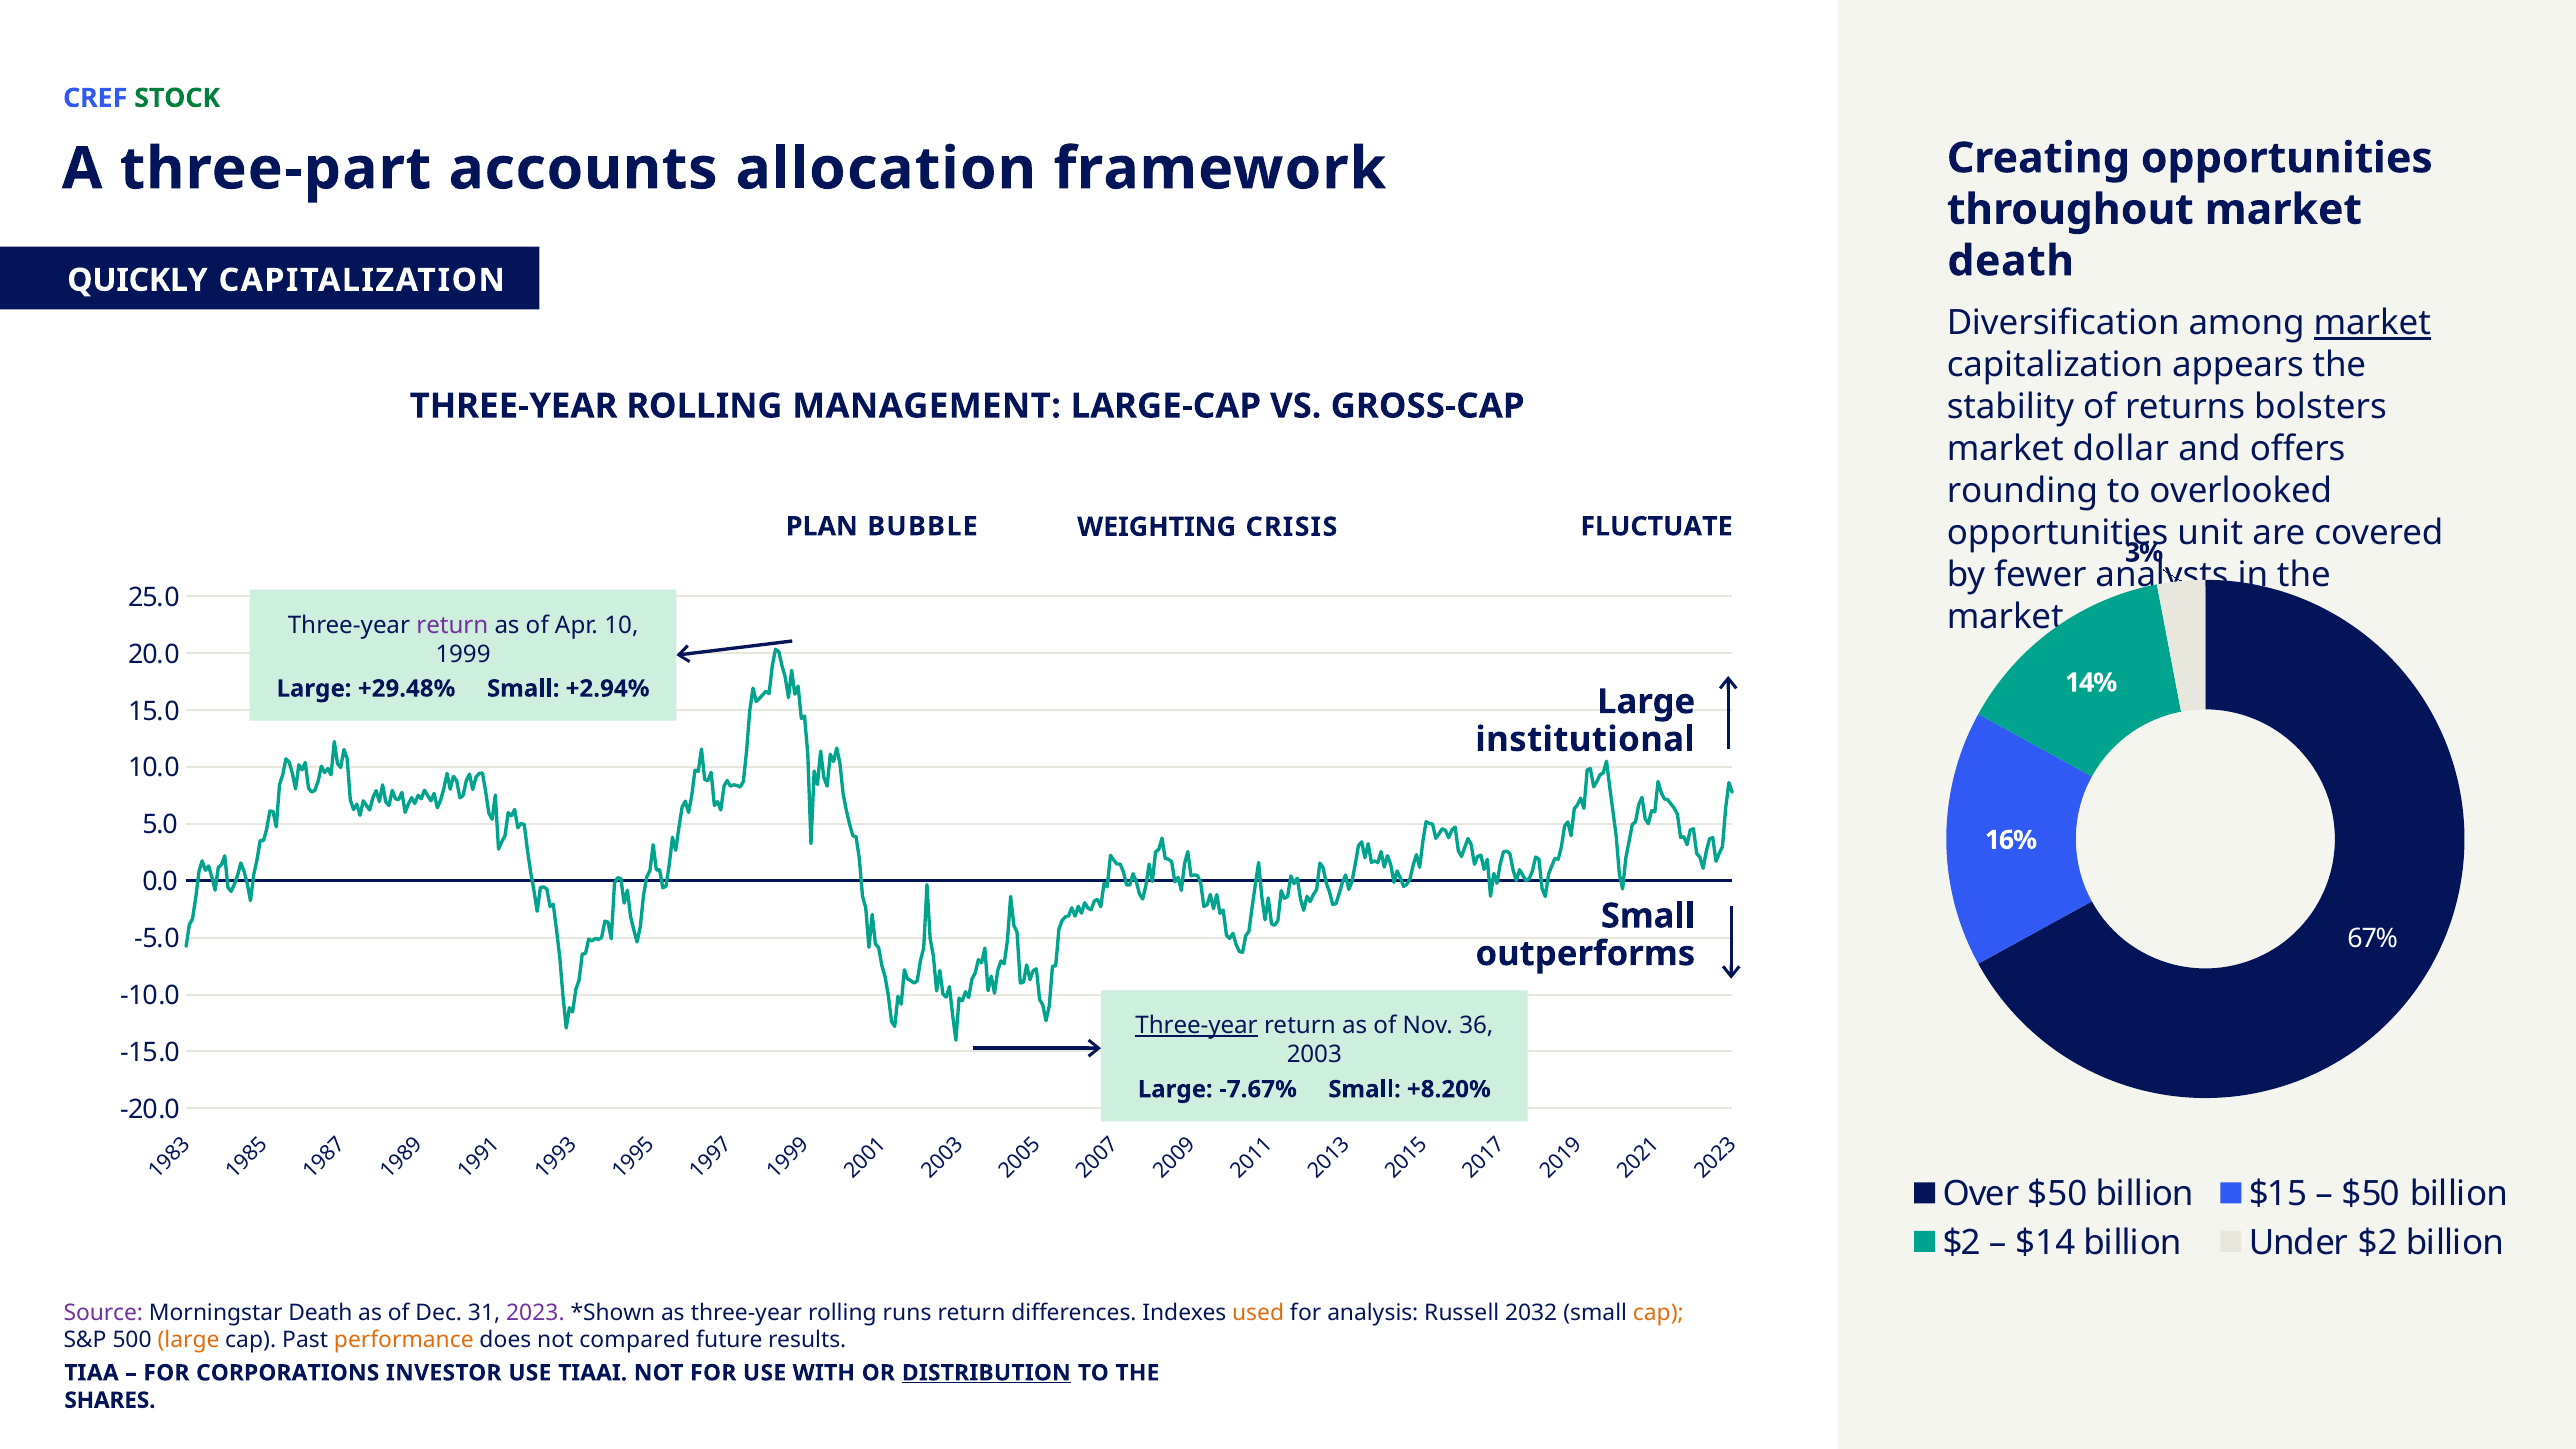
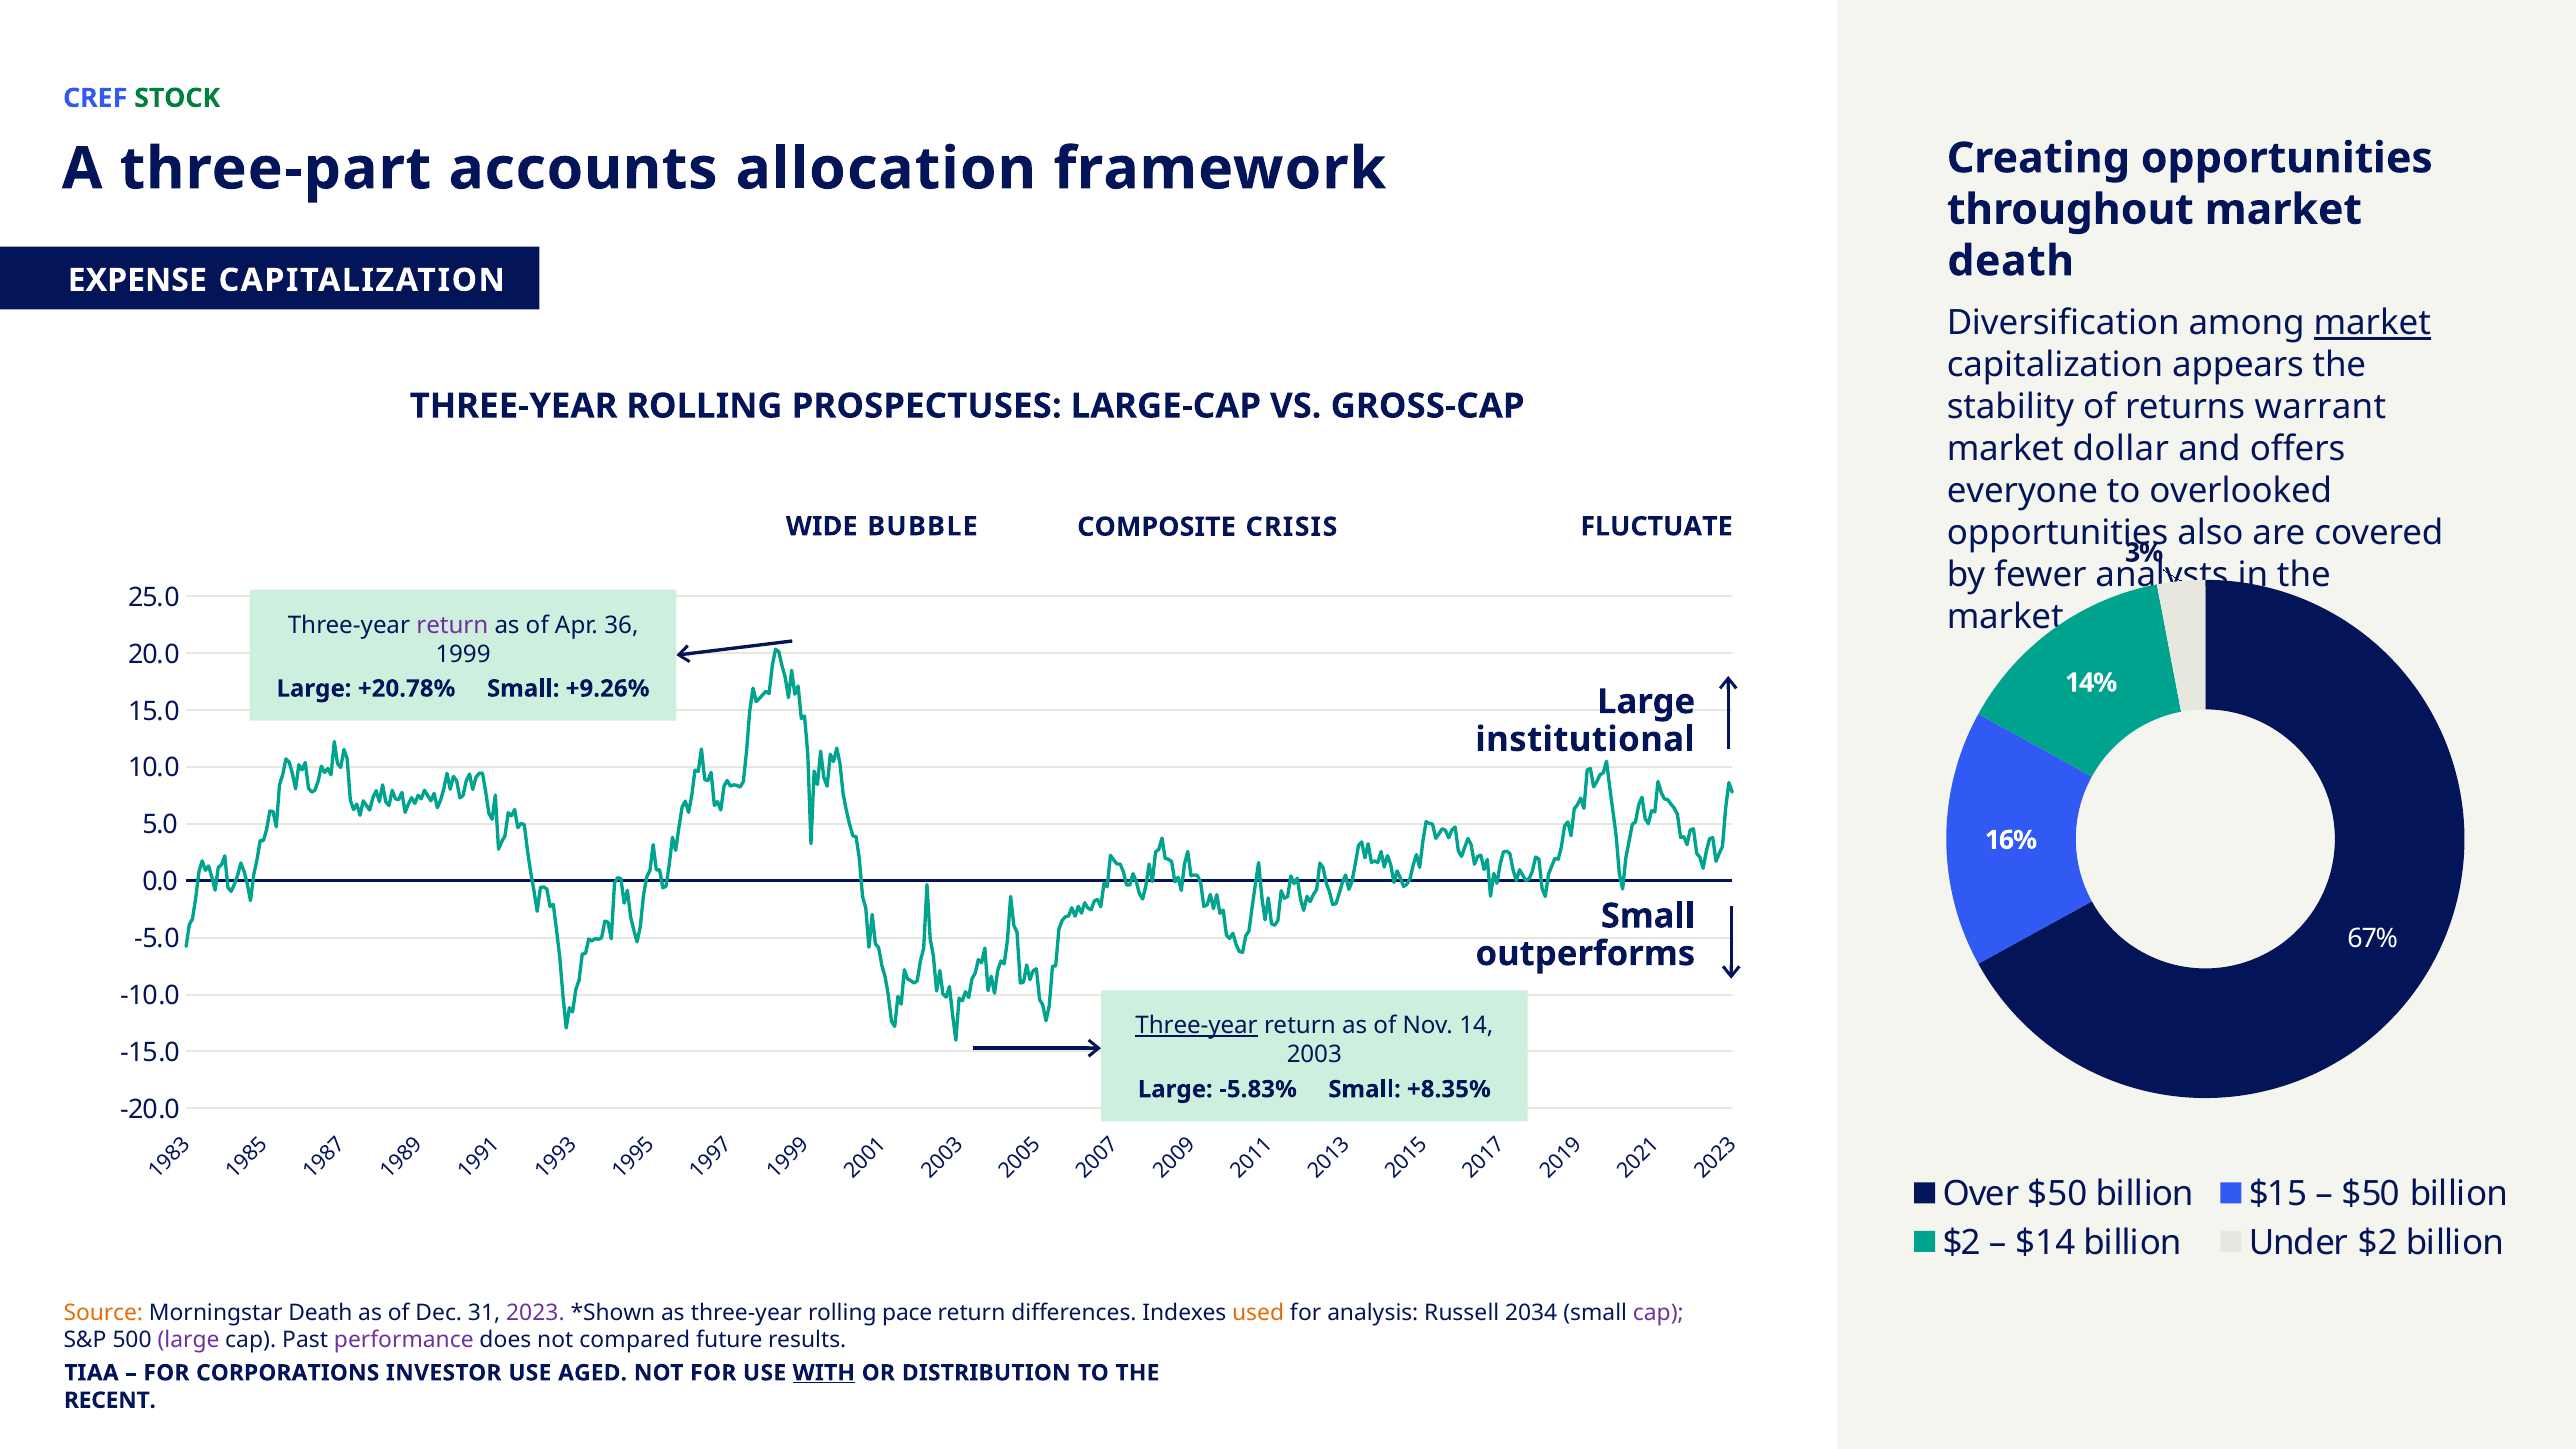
QUICKLY: QUICKLY -> EXPENSE (137, 280)
bolsters: bolsters -> warrant (2320, 407)
MANAGEMENT: MANAGEMENT -> PROSPECTUSES (927, 406)
rounding: rounding -> everyone (2022, 491)
PLAN: PLAN -> WIDE (822, 526)
WEIGHTING: WEIGHTING -> COMPOSITE (1157, 527)
unit: unit -> also (2210, 533)
10: 10 -> 36 (621, 625)
+29.48%: +29.48% -> +20.78% (407, 689)
+2.94%: +2.94% -> +9.26% (608, 689)
36: 36 -> 14 (1476, 1026)
-7.67%: -7.67% -> -5.83% (1258, 1089)
+8.20%: +8.20% -> +8.35% (1449, 1089)
Source colour: purple -> orange (103, 1313)
runs: runs -> pace (907, 1313)
2032: 2032 -> 2034 (1531, 1313)
cap colour: orange -> purple (1658, 1313)
large colour: orange -> purple (189, 1340)
performance colour: orange -> purple (404, 1340)
TIAAI: TIAAI -> AGED (593, 1373)
WITH underline: none -> present (824, 1373)
DISTRIBUTION underline: present -> none (986, 1373)
SHARES: SHARES -> RECENT (110, 1400)
